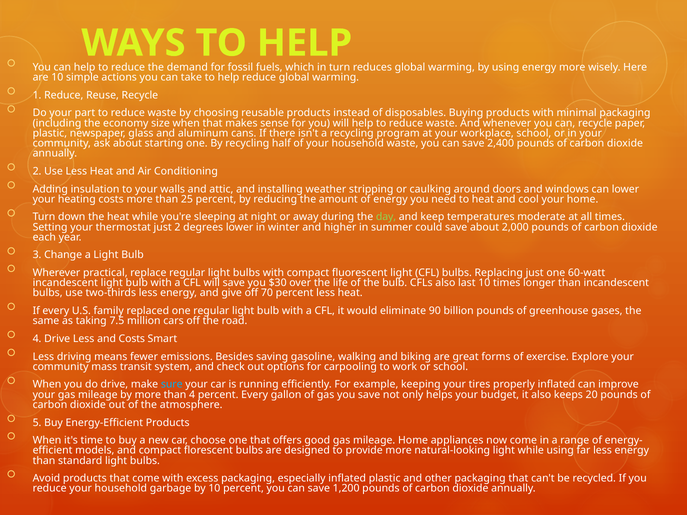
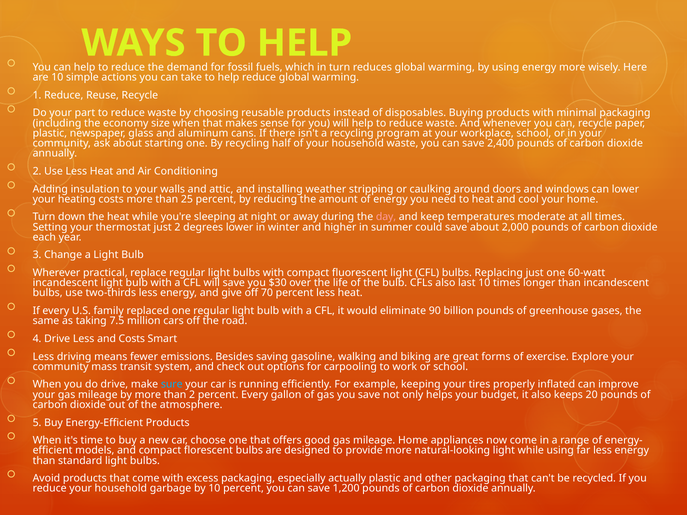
day colour: light green -> pink (386, 217)
than 4: 4 -> 2 (192, 395)
especially inflated: inflated -> actually (347, 479)
